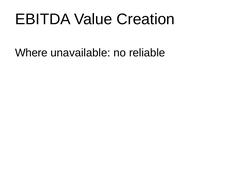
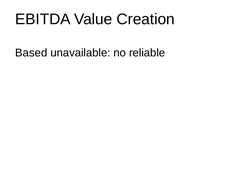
Where: Where -> Based (31, 53)
